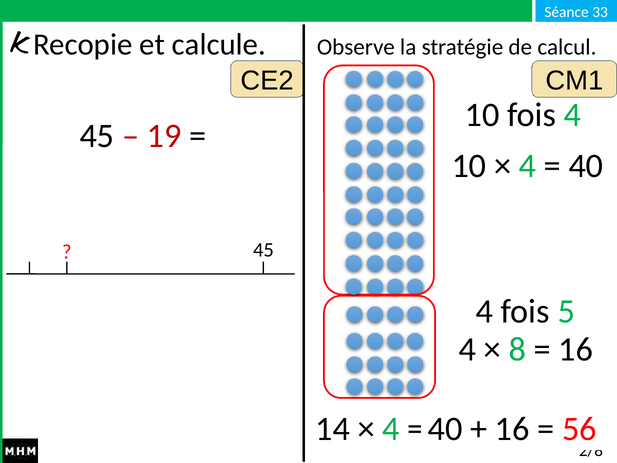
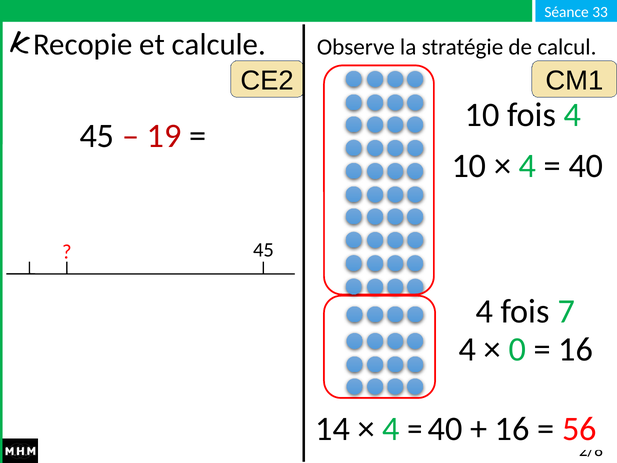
5: 5 -> 7 (566, 311)
8: 8 -> 0 (517, 349)
